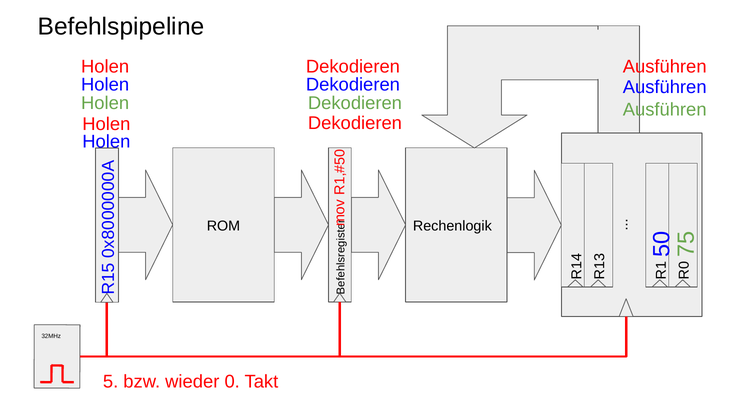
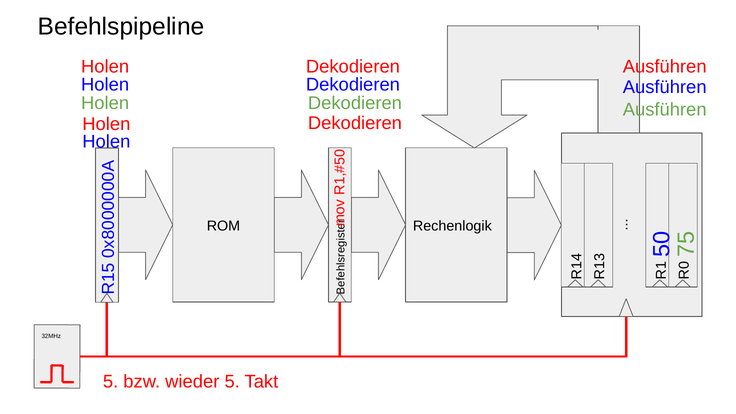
wieder 0: 0 -> 5 (232, 382)
